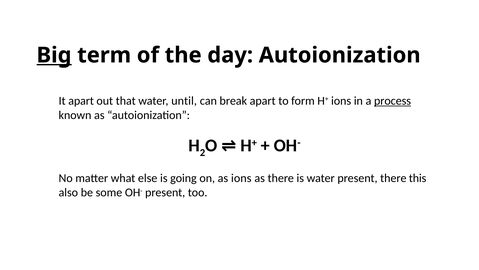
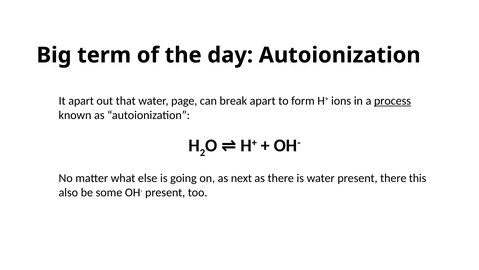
Big underline: present -> none (54, 55)
until: until -> page (184, 101)
as ions: ions -> next (241, 178)
